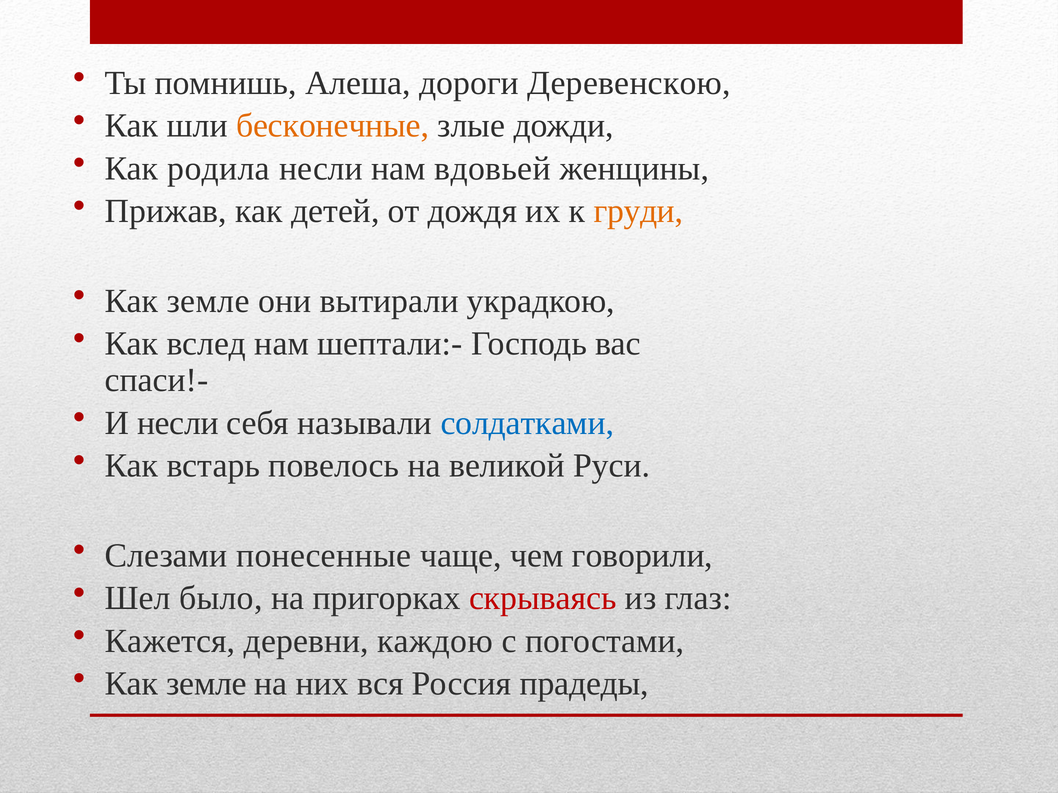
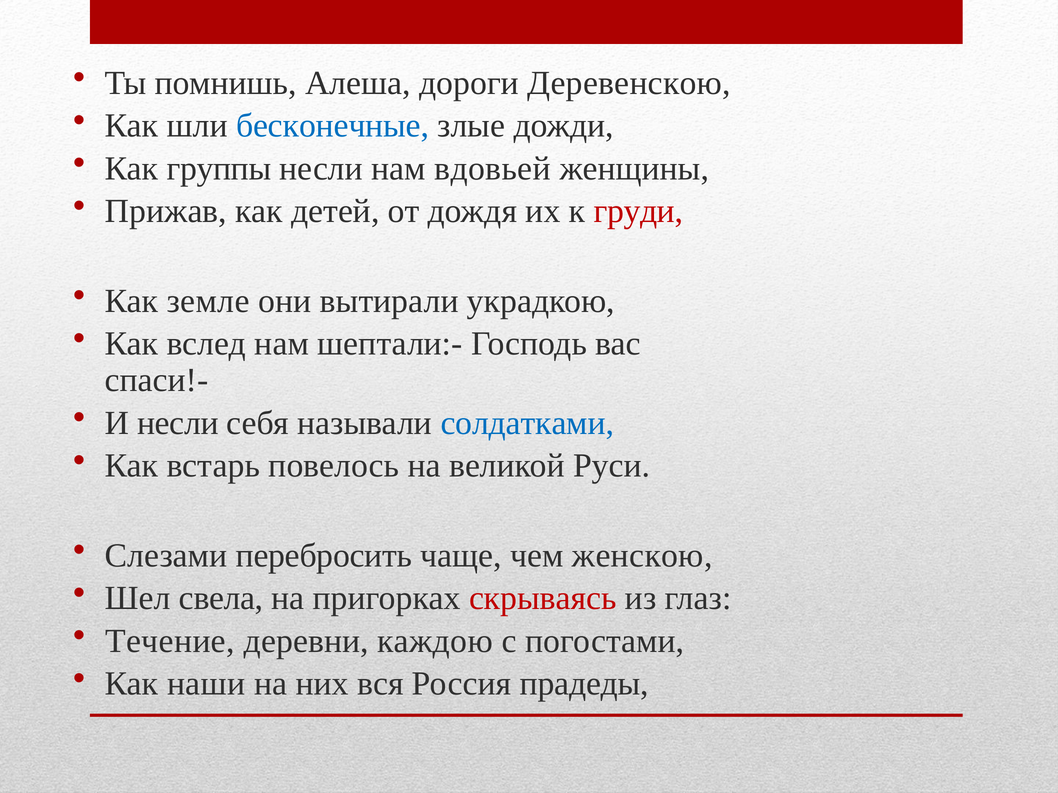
бесконечные colour: orange -> blue (333, 126)
родила: родила -> группы (219, 169)
груди colour: orange -> red (638, 211)
понесенные: понесенные -> перебросить (324, 556)
говорили: говорили -> женскою (642, 556)
было: было -> свела (221, 599)
Кажется: Кажется -> Течение (170, 641)
земле: земле -> наши (206, 684)
